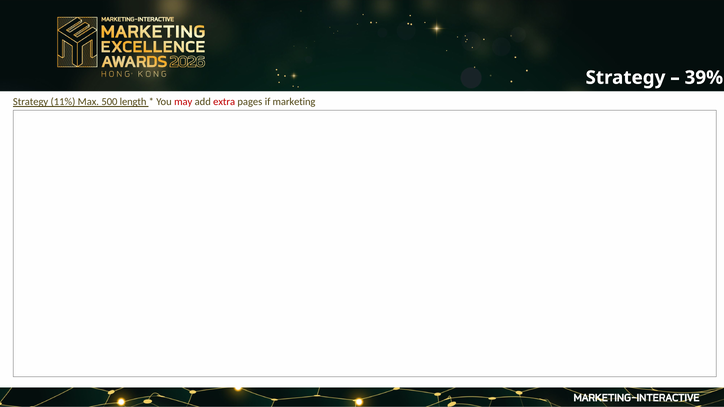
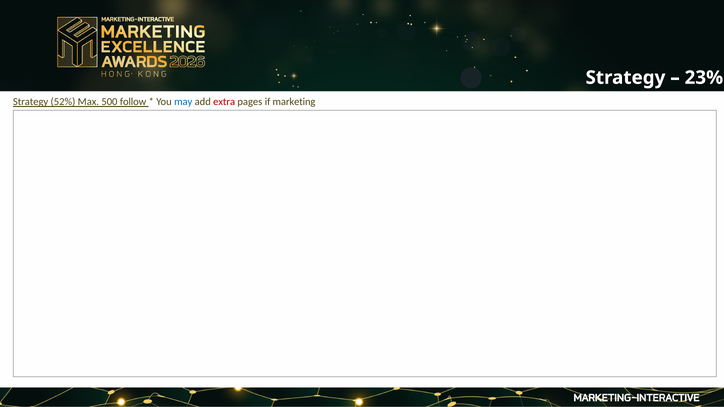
39%: 39% -> 23% (704, 78)
11%: 11% -> 52% (63, 102)
length: length -> follow (133, 102)
may colour: red -> blue (183, 102)
